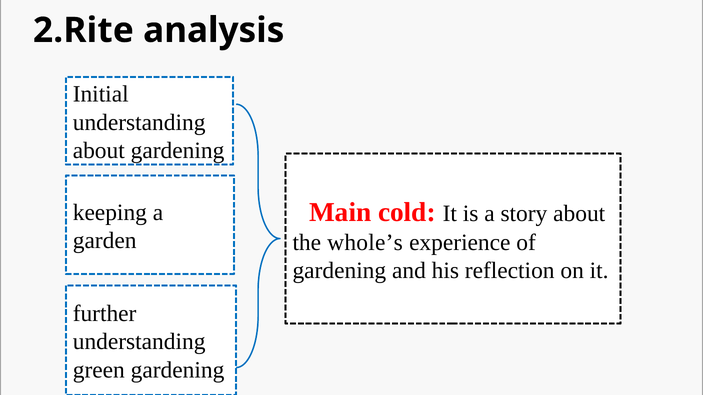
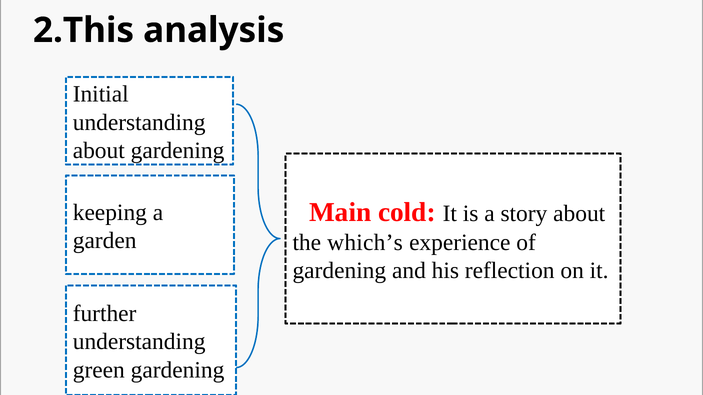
2.Rite: 2.Rite -> 2.This (83, 30)
whole’s: whole’s -> which’s (365, 243)
